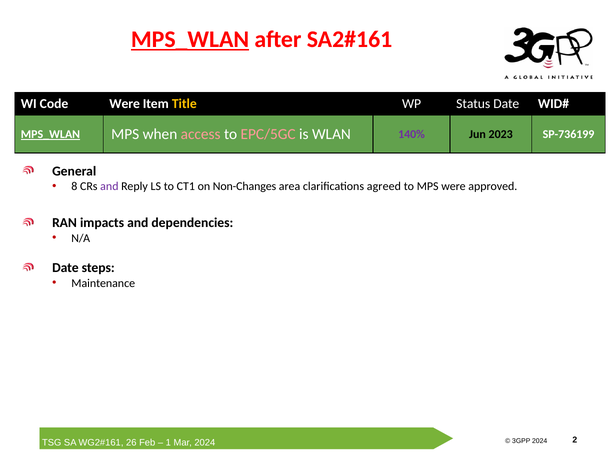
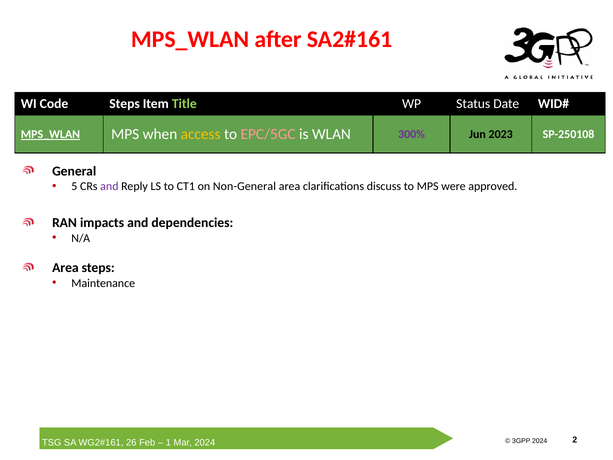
MPS_WLAN underline: present -> none (190, 40)
Code Were: Were -> Steps (125, 104)
Title colour: yellow -> light green (184, 104)
access colour: pink -> yellow (201, 134)
140%: 140% -> 300% (412, 134)
SP-736199: SP-736199 -> SP-250108 (568, 134)
8: 8 -> 5 (74, 186)
Non-Changes: Non-Changes -> Non-General (244, 186)
agreed: agreed -> discuss (384, 186)
Date: Date -> Area (65, 268)
